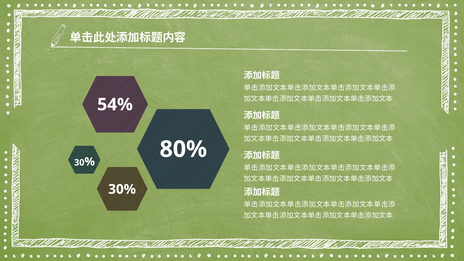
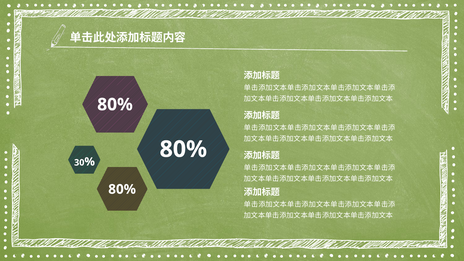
54%: 54% -> 80% (115, 105)
30%: 30% -> 80% (122, 189)
